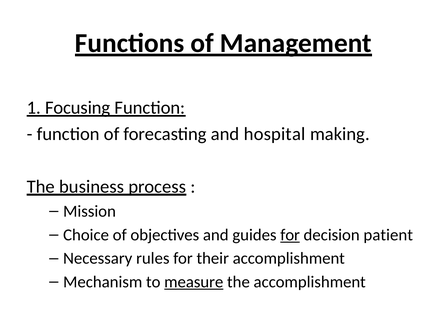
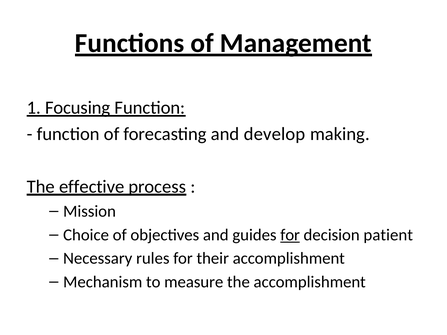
hospital: hospital -> develop (275, 134)
business: business -> effective (92, 187)
measure underline: present -> none (194, 282)
